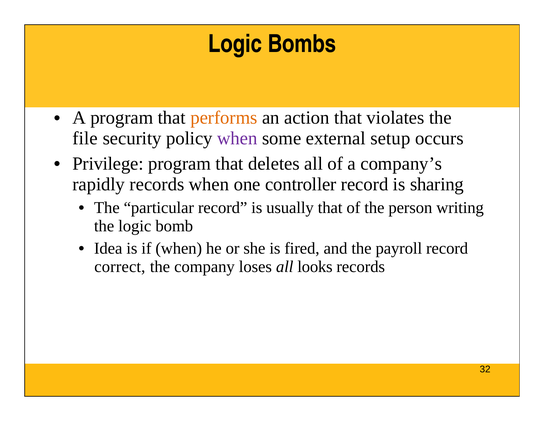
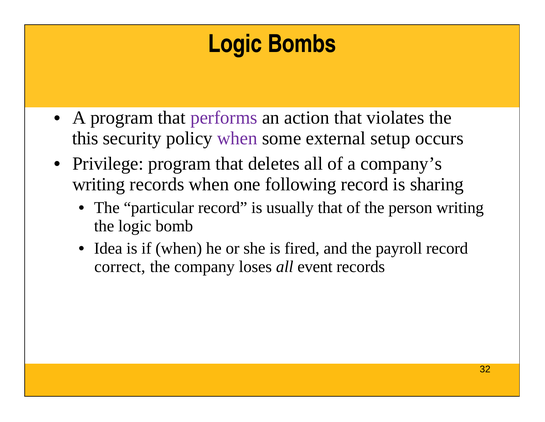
performs colour: orange -> purple (224, 117)
file: file -> this (85, 138)
rapidly: rapidly -> writing (99, 184)
controller: controller -> following (301, 184)
looks: looks -> event (315, 266)
